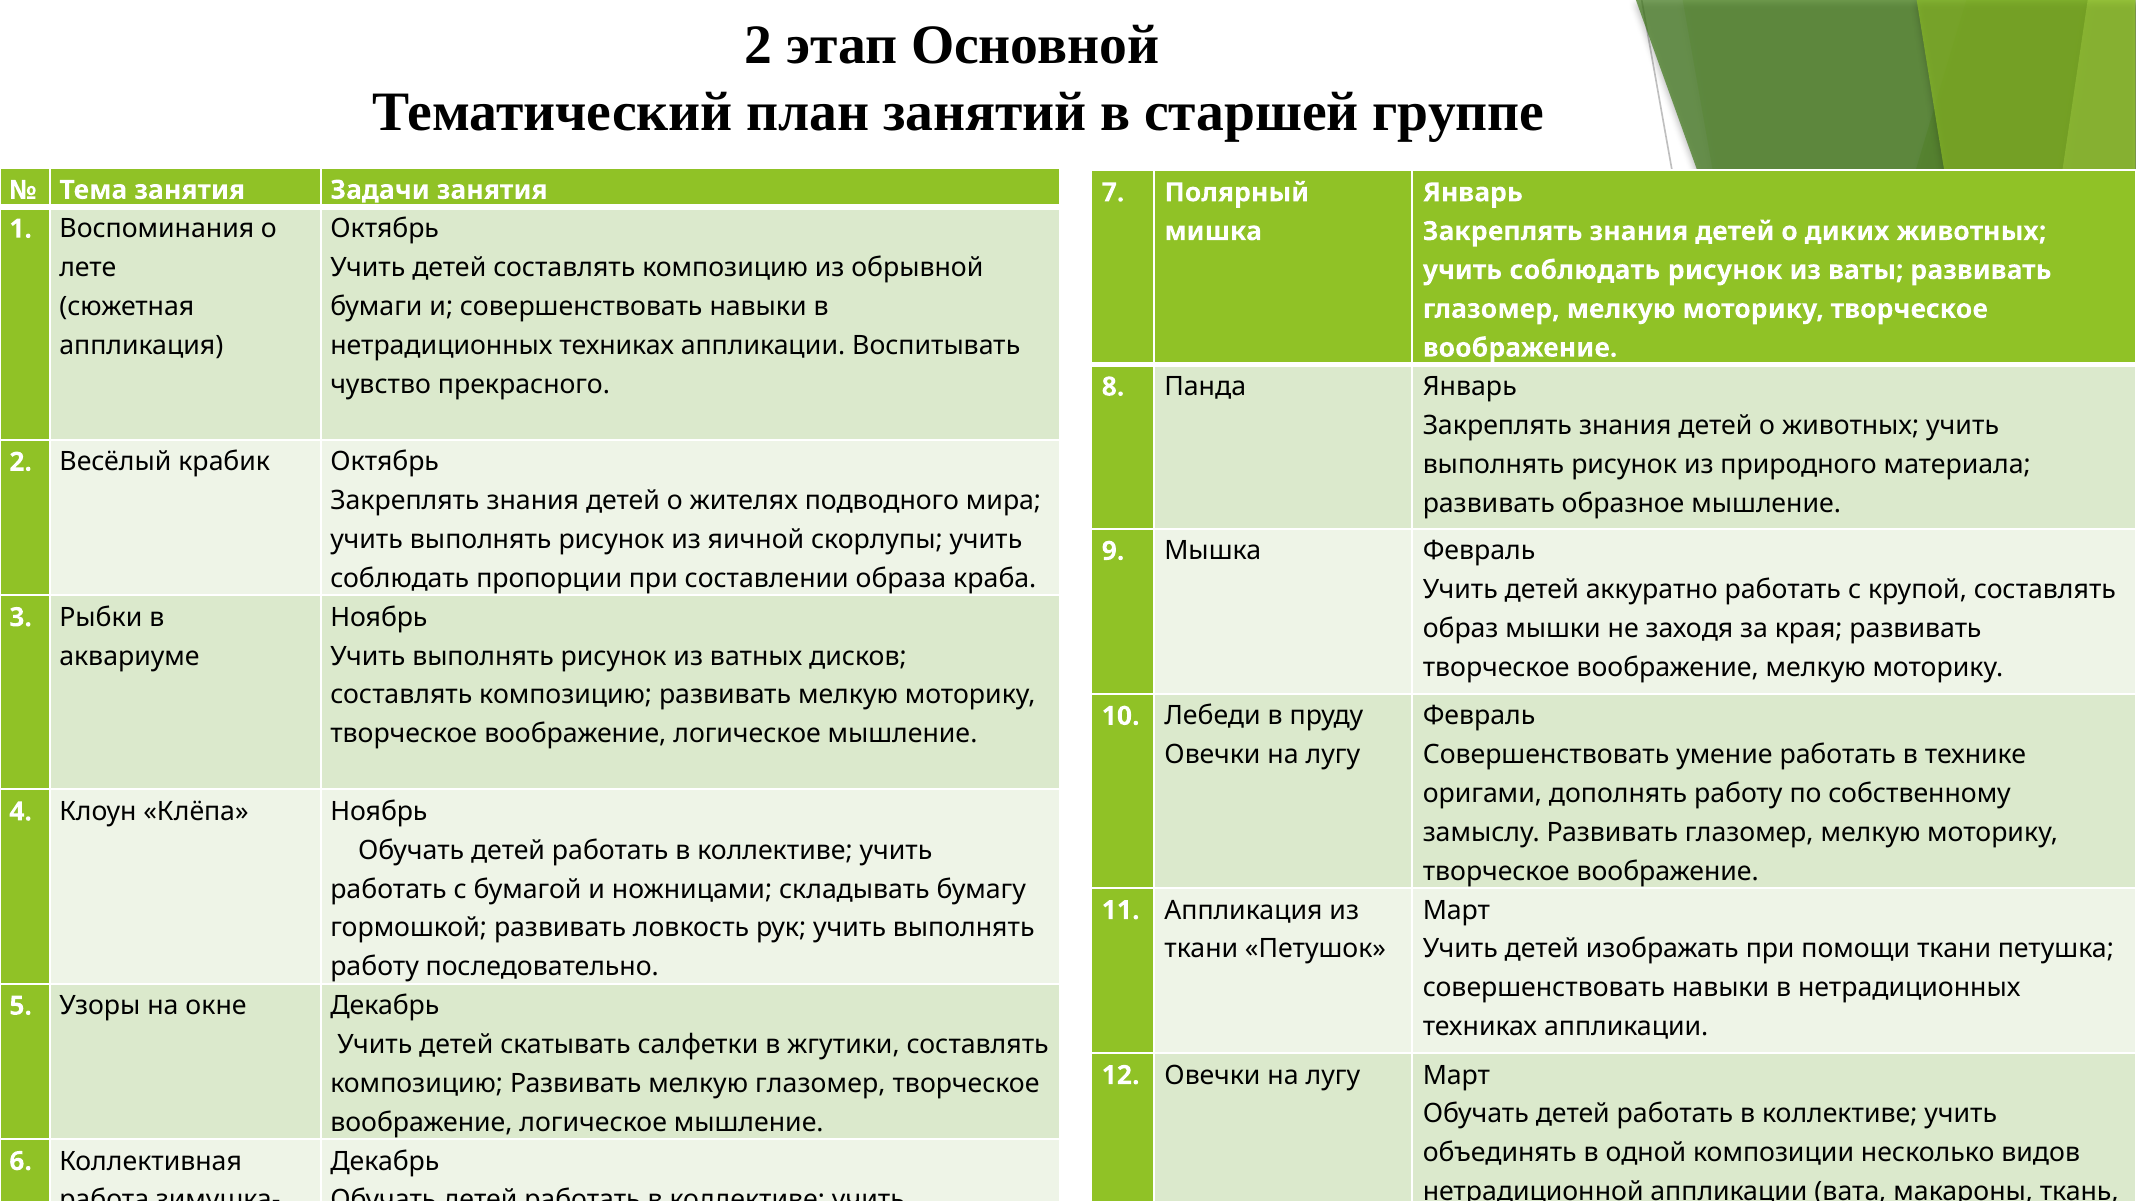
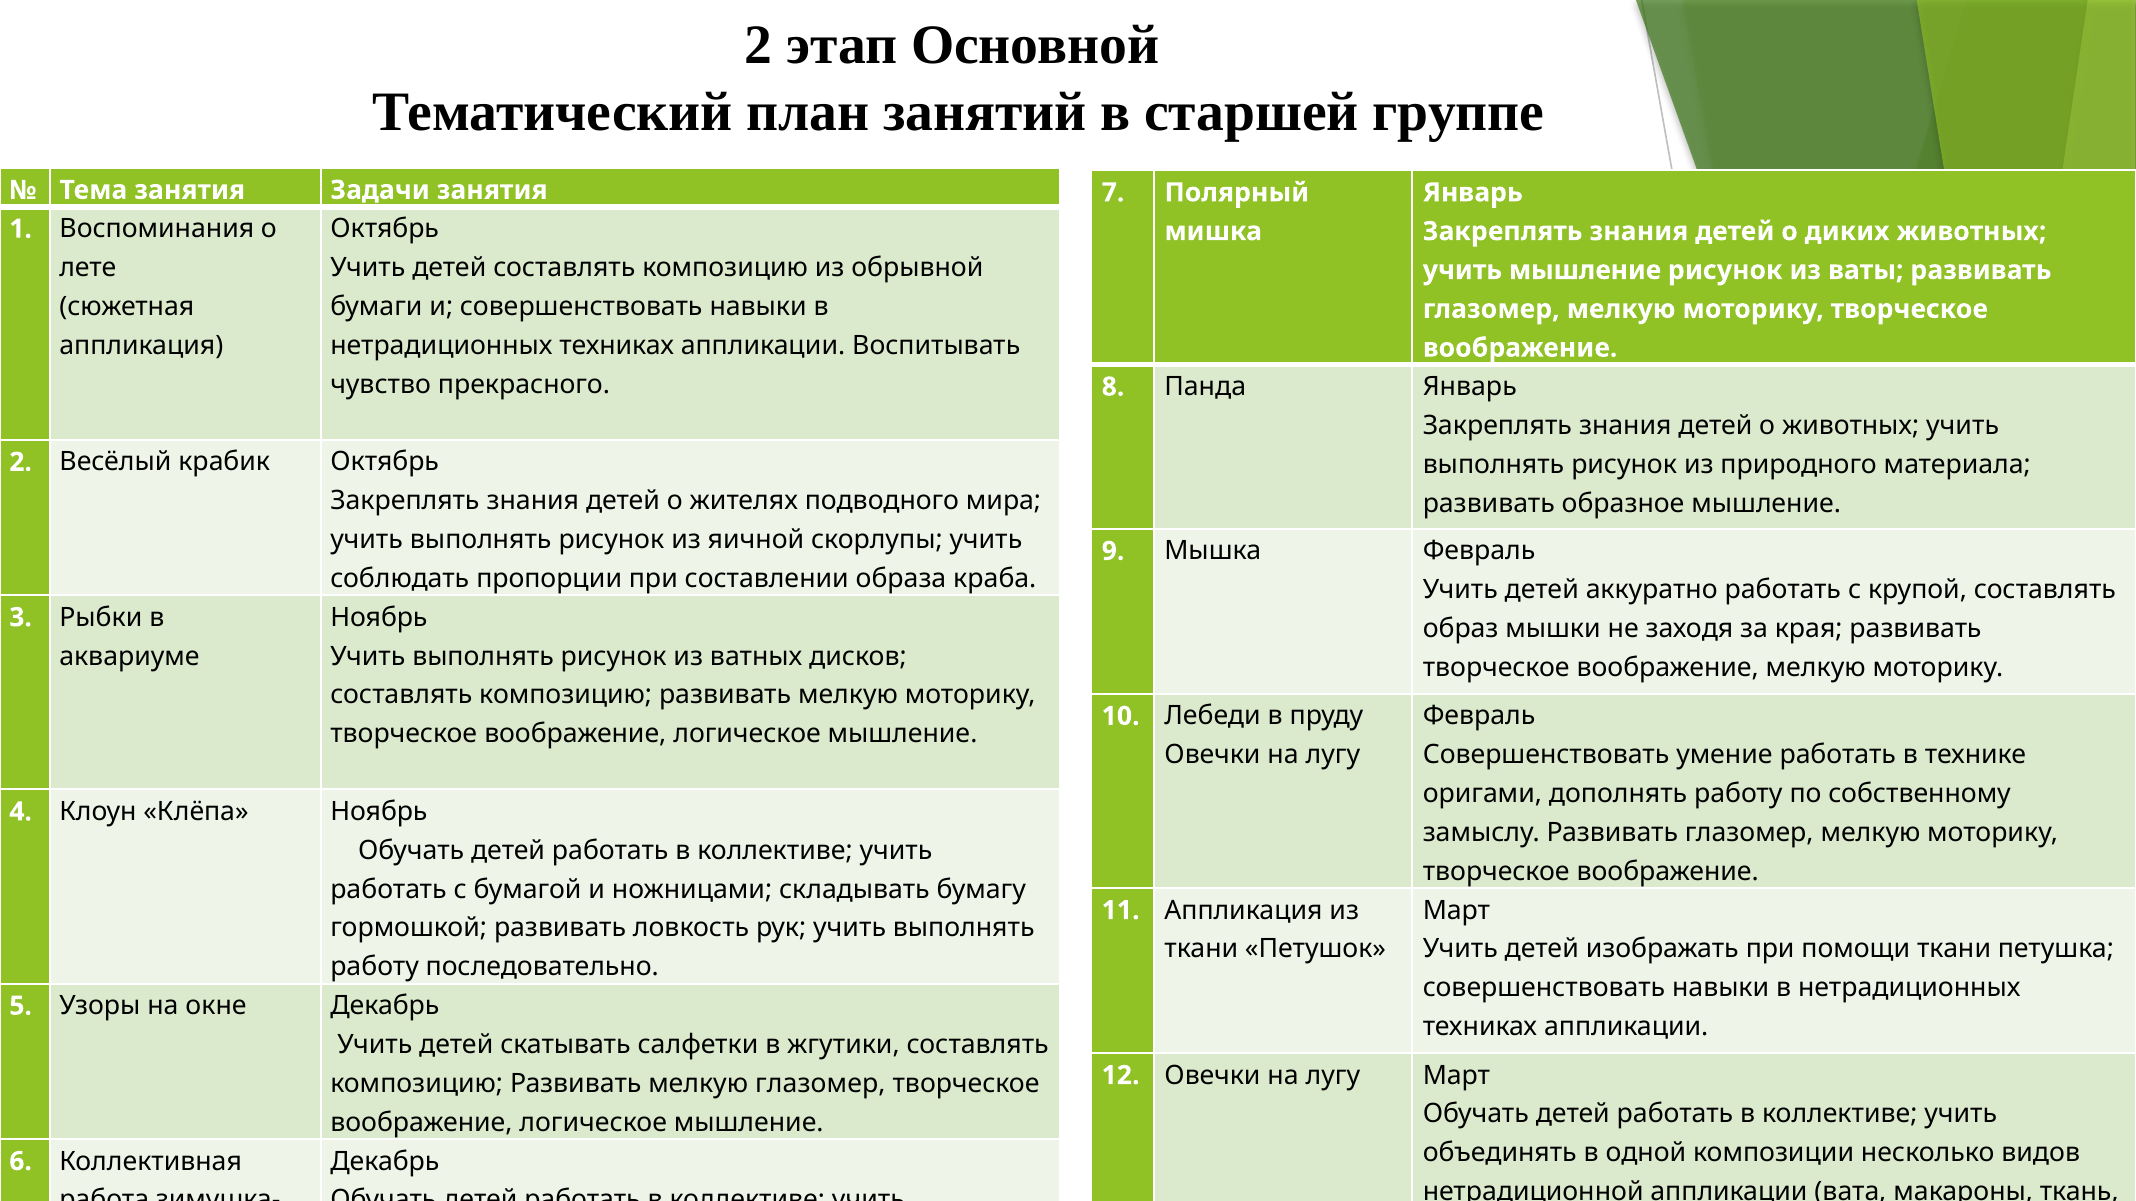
соблюдать: соблюдать -> мышление (1585, 270)
